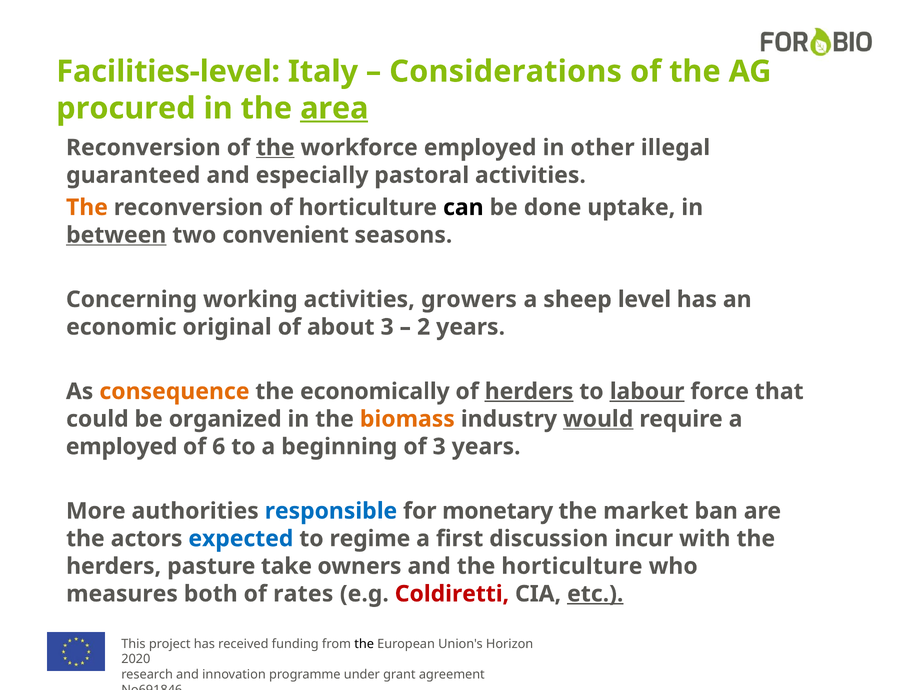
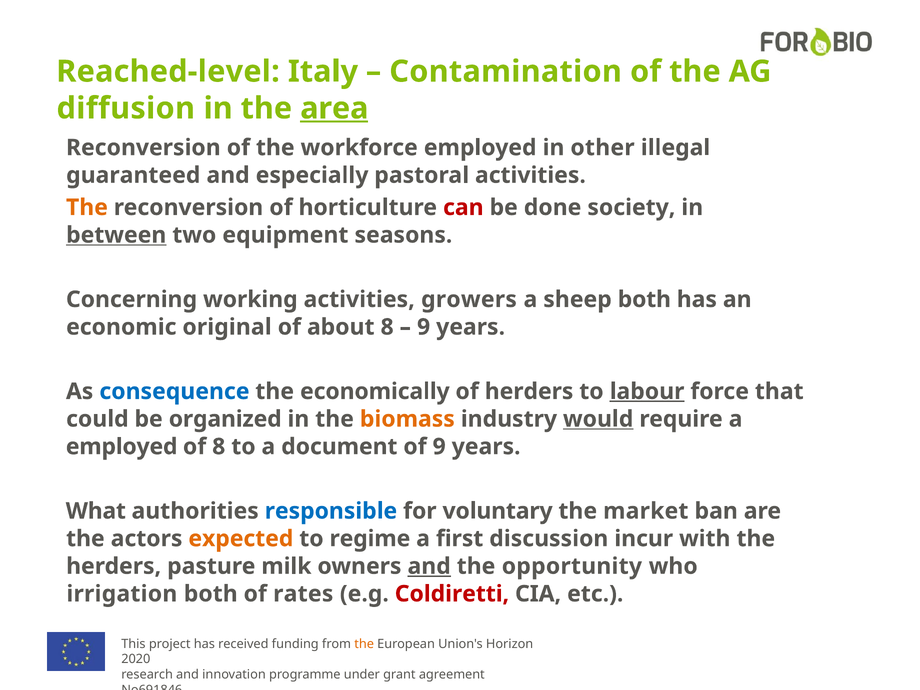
Facilities-level: Facilities-level -> Reached-level (168, 72)
Considerations: Considerations -> Contamination (506, 72)
procured: procured -> diffusion (126, 108)
the underline: present -> none (275, 148)
can colour: black -> red (463, 207)
uptake: uptake -> society (631, 207)
convenient: convenient -> equipment (285, 235)
sheep level: level -> both (644, 299)
about 3: 3 -> 8 (387, 327)
2: 2 -> 9 (424, 327)
consequence colour: orange -> blue (174, 391)
herders underline: present -> none (529, 391)
of 6: 6 -> 8 (219, 447)
beginning: beginning -> document (339, 447)
of 3: 3 -> 9 (439, 447)
More: More -> What (96, 511)
monetary: monetary -> voluntary (498, 511)
expected colour: blue -> orange (241, 539)
take: take -> milk (286, 566)
and underline: none -> present (429, 566)
the horticulture: horticulture -> opportunity (572, 566)
measures: measures -> irrigation (122, 594)
etc underline: present -> none (595, 594)
the colour: black -> orange (364, 644)
